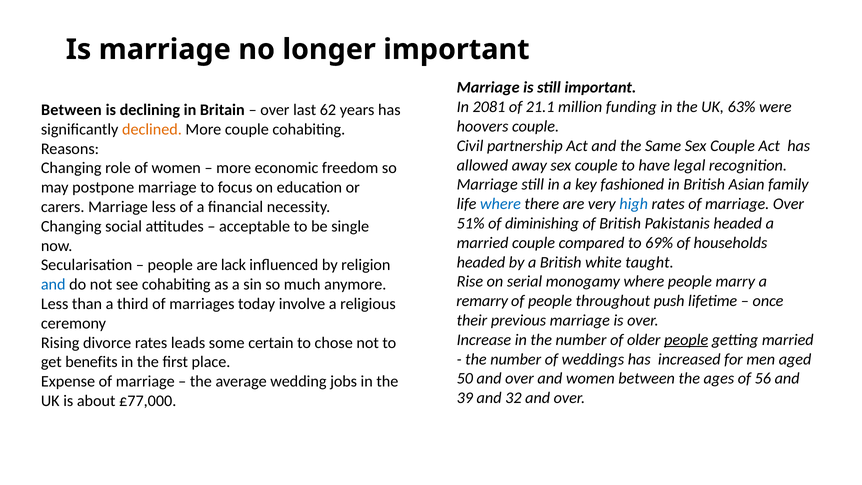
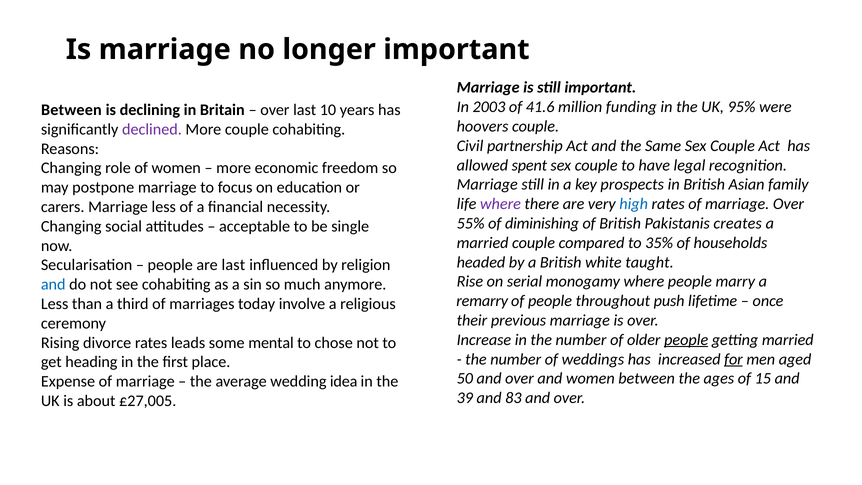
2081: 2081 -> 2003 (489, 107)
21.1: 21.1 -> 41.6 (540, 107)
63%: 63% -> 95% (742, 107)
62: 62 -> 10 (328, 110)
declined colour: orange -> purple (152, 129)
away: away -> spent (529, 165)
fashioned: fashioned -> prospects (632, 185)
where colour: blue -> purple (500, 204)
51%: 51% -> 55% (471, 223)
Pakistanis headed: headed -> creates (738, 223)
69%: 69% -> 35% (659, 243)
are lack: lack -> last (233, 265)
certain: certain -> mental (271, 343)
for underline: none -> present (733, 359)
benefits: benefits -> heading (91, 362)
56: 56 -> 15 (763, 378)
jobs: jobs -> idea (344, 381)
32: 32 -> 83 (513, 398)
£77,000: £77,000 -> £27,005 (148, 401)
